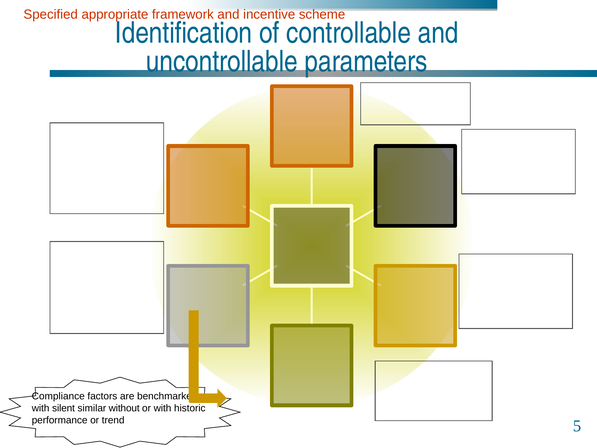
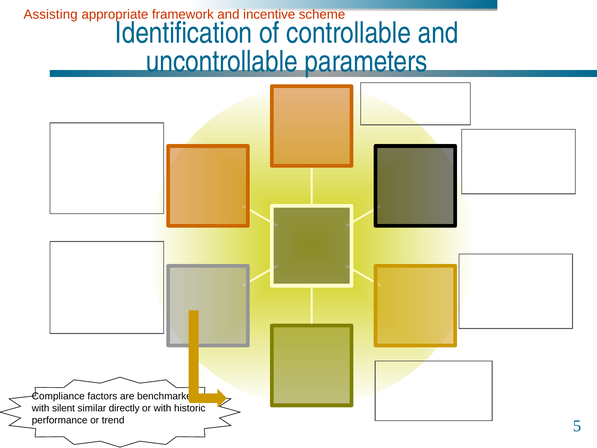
Specified: Specified -> Assisting (51, 14)
without: without -> directly (124, 408)
